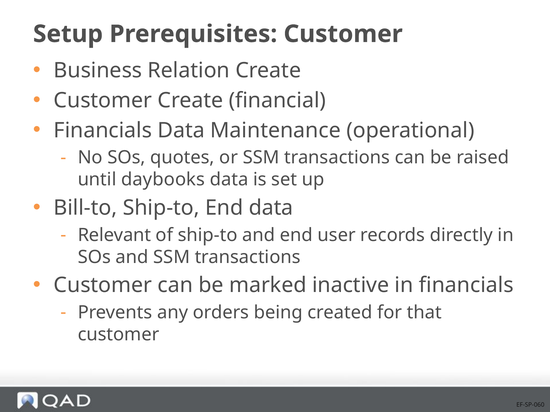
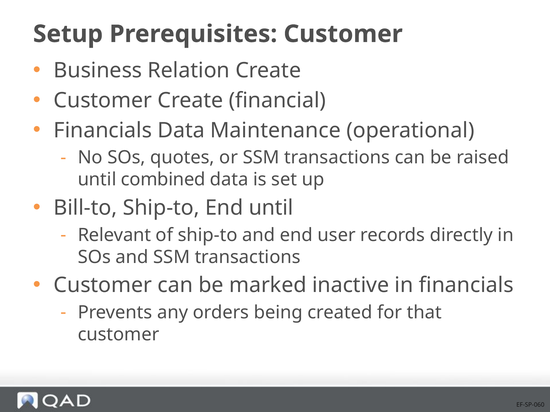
daybooks: daybooks -> combined (163, 180)
End data: data -> until (271, 208)
